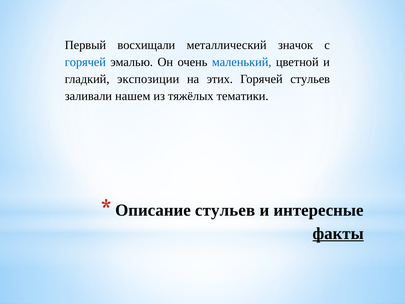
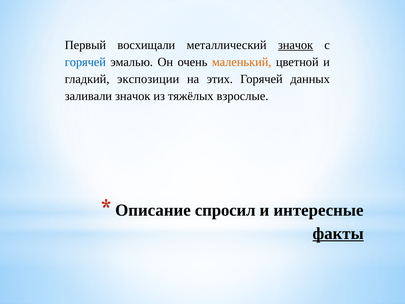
значок underline: none -> present (296, 45)
маленький colour: blue -> orange (242, 62)
Горячей стульев: стульев -> данных (310, 79)
заливали нашем: нашем -> значок (133, 96)
тематики: тематики -> взрослые (243, 96)
стульев: стульев -> спросил (225, 210)
